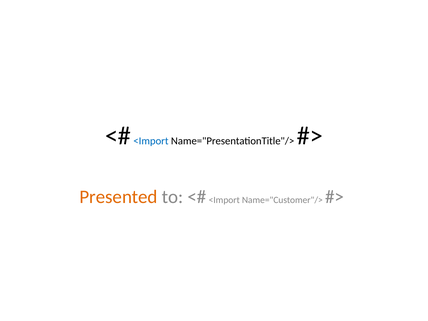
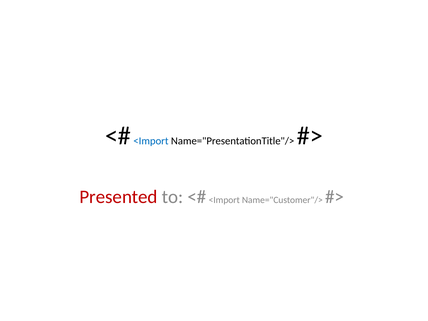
Presented colour: orange -> red (119, 197)
